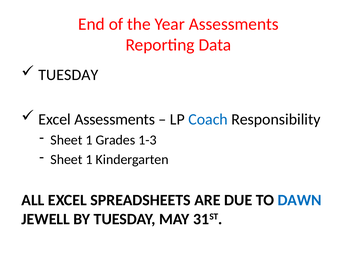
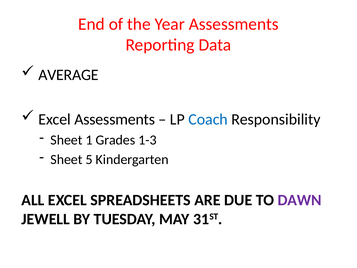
TUESDAY: TUESDAY -> AVERAGE (69, 75)
1: 1 -> 5 (89, 159)
DAWN colour: blue -> purple (299, 200)
